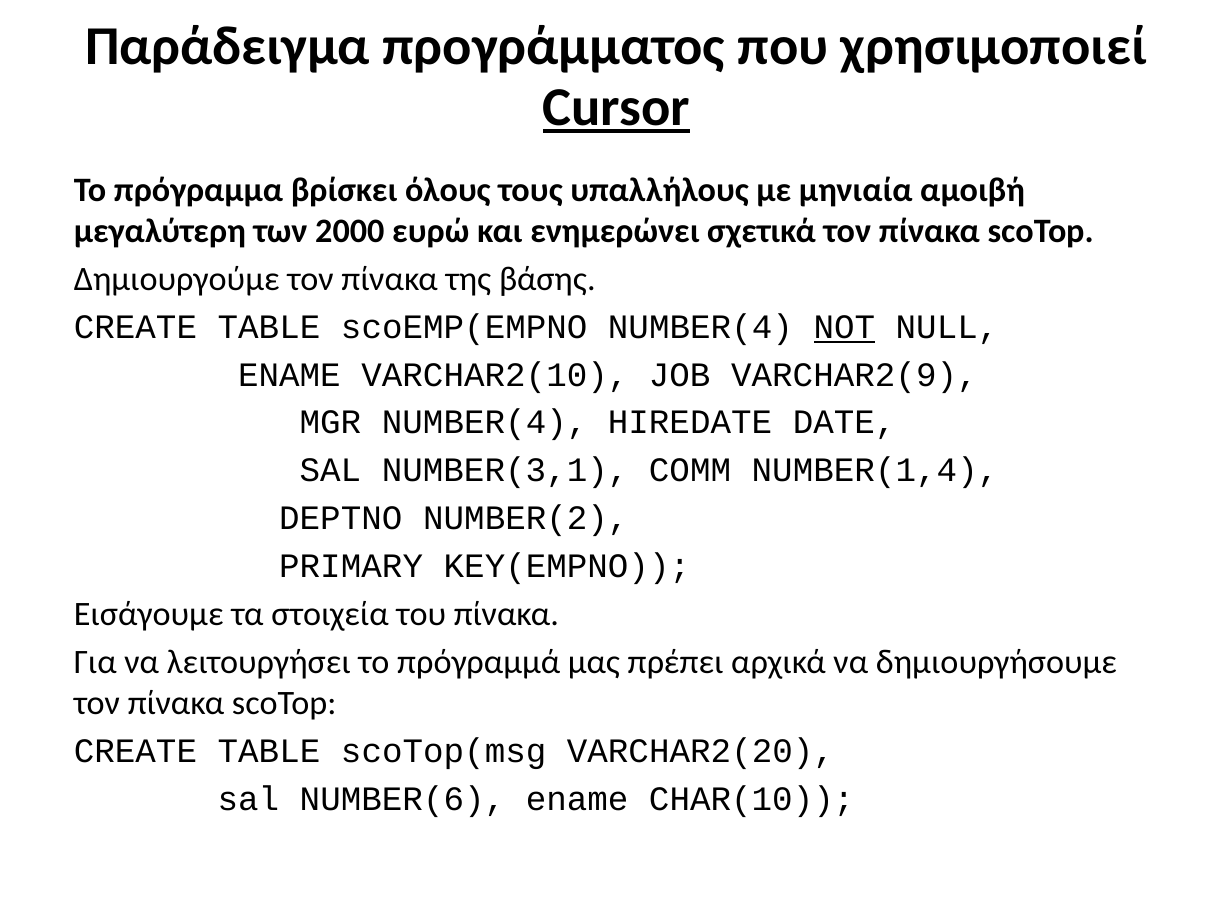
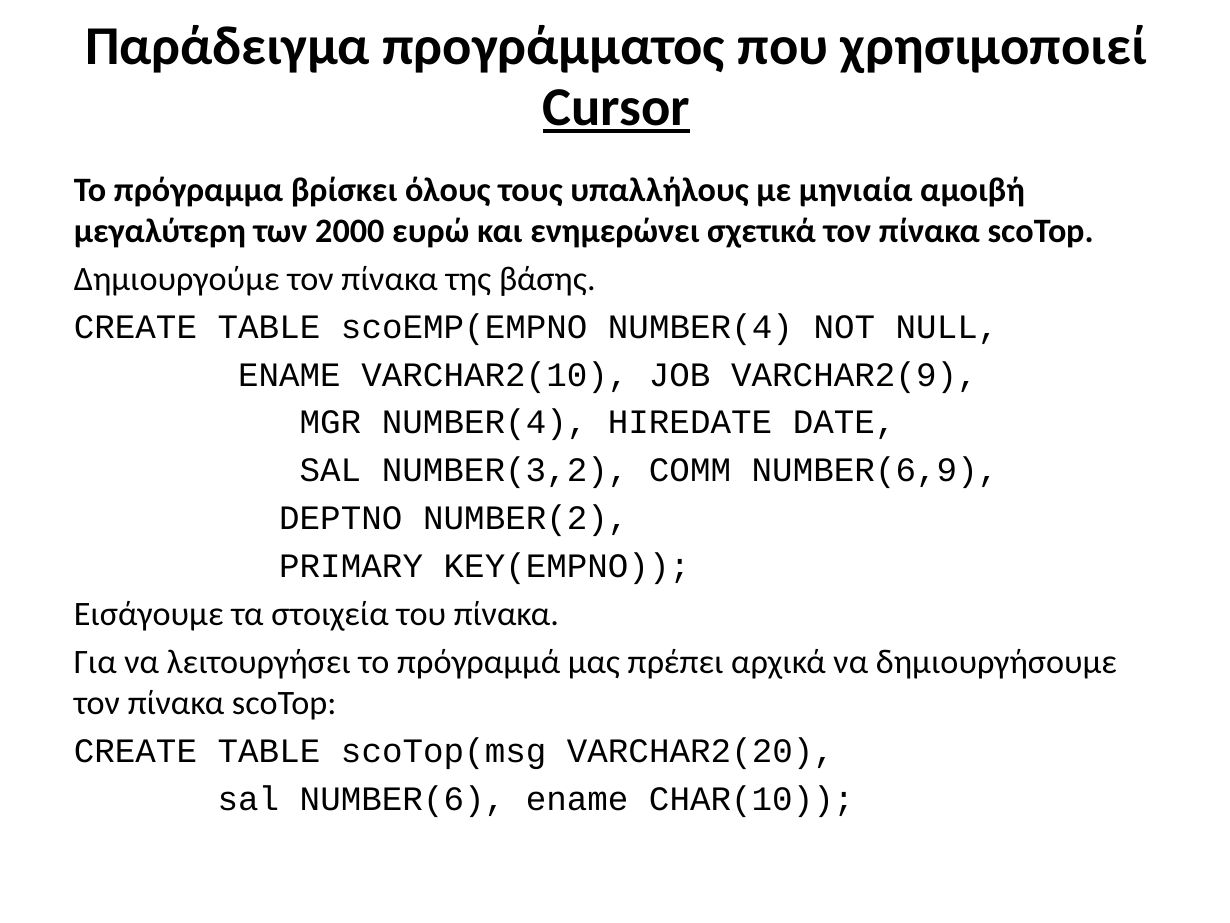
NOT underline: present -> none (844, 327)
NUMBER(3,1: NUMBER(3,1 -> NUMBER(3,2 (505, 470)
NUMBER(1,4: NUMBER(1,4 -> NUMBER(6,9 (875, 470)
